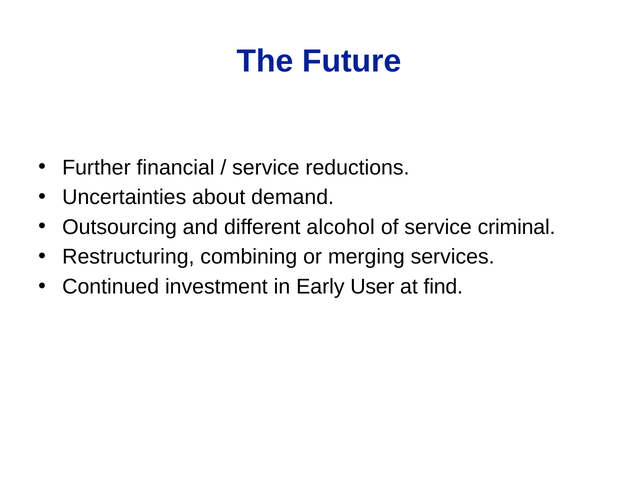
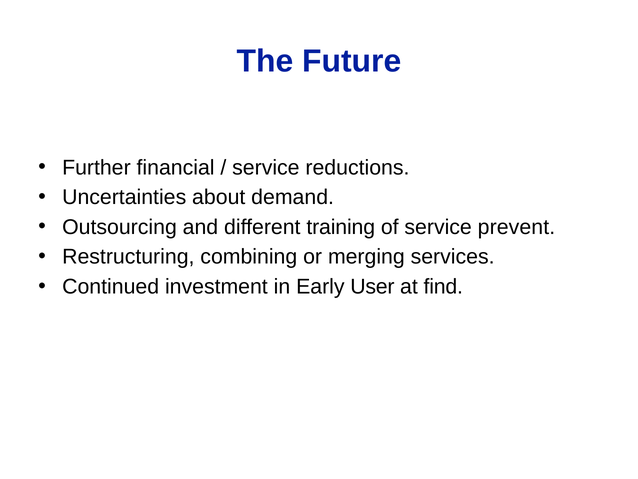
alcohol: alcohol -> training (341, 227)
criminal: criminal -> prevent (516, 227)
